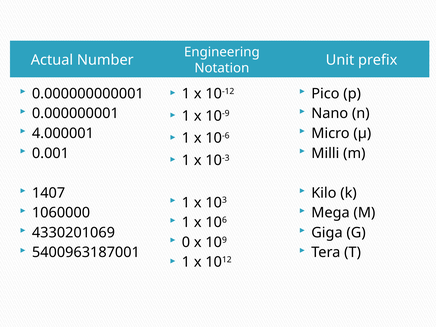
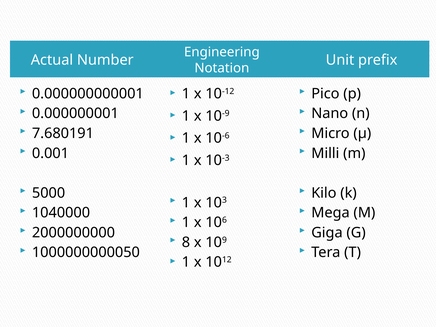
4.000001: 4.000001 -> 7.680191 (63, 133)
1407: 1407 -> 5000 (49, 193)
1060000: 1060000 -> 1040000 (61, 213)
4330201069: 4330201069 -> 2000000000 (73, 233)
0: 0 -> 8 (186, 242)
5400963187001: 5400963187001 -> 1000000000050 (86, 253)
